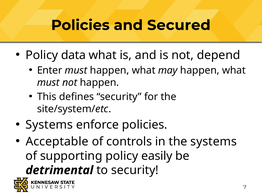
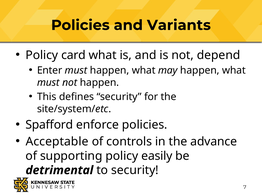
Secured: Secured -> Variants (179, 25)
data: data -> card (73, 55)
Systems: Systems -> Spafford (49, 125)
the systems: systems -> advance (214, 142)
